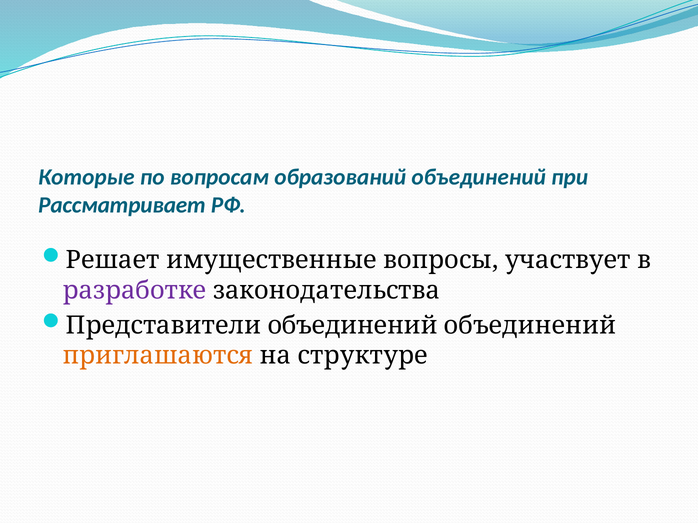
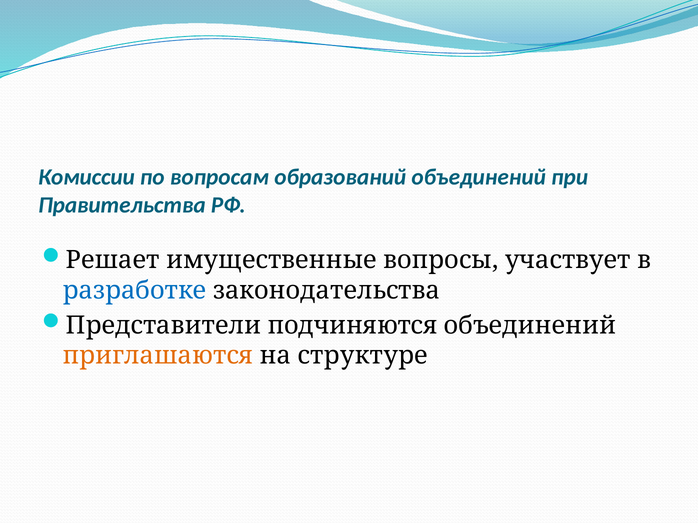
Которые: Которые -> Комиссии (87, 177)
Рассматривает: Рассматривает -> Правительства (122, 205)
разработке colour: purple -> blue (135, 291)
Представители объединений: объединений -> подчиняются (353, 326)
